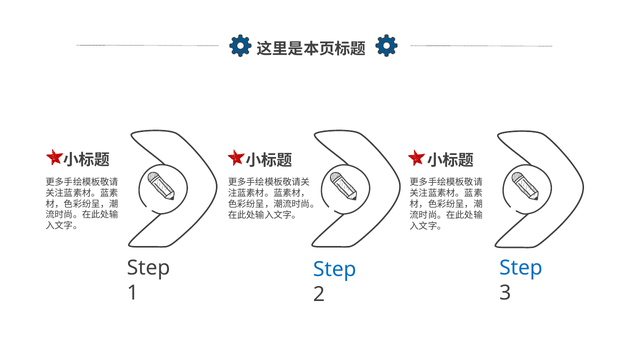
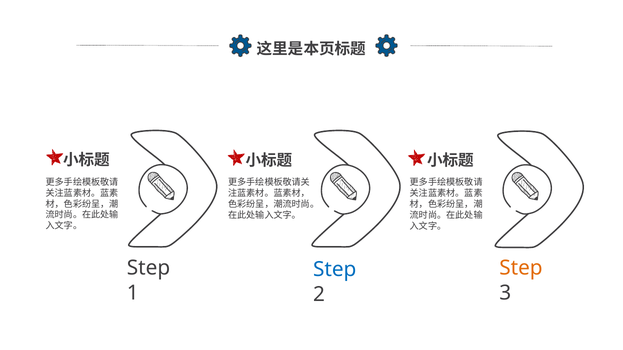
Step colour: blue -> orange (521, 268)
